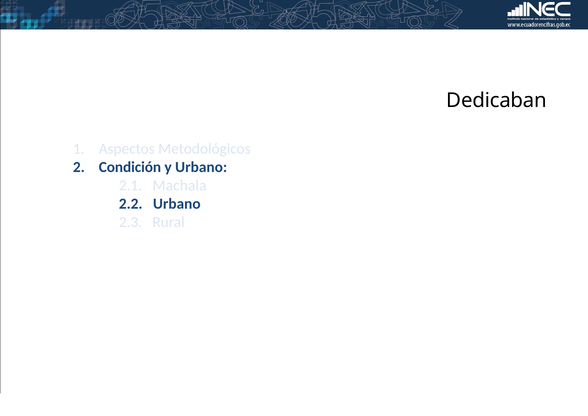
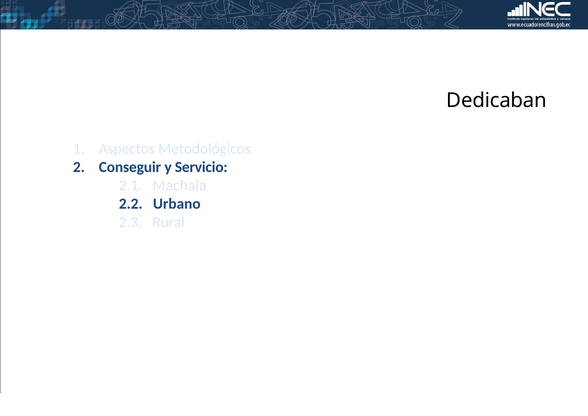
Condición: Condición -> Conseguir (130, 167)
y Urbano: Urbano -> Servicio (201, 167)
